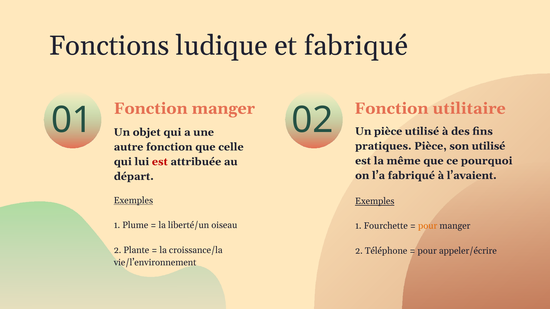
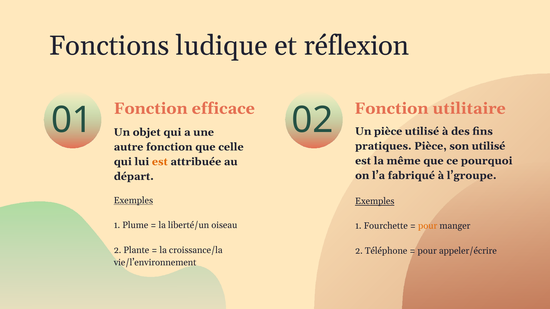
et fabriqué: fabriqué -> réflexion (356, 46)
Fonction manger: manger -> efficace (223, 109)
est colour: red -> orange (160, 162)
l’avaient: l’avaient -> l’groupe (472, 176)
